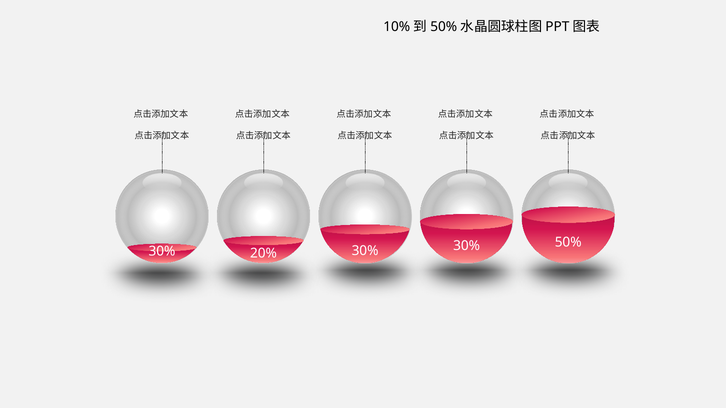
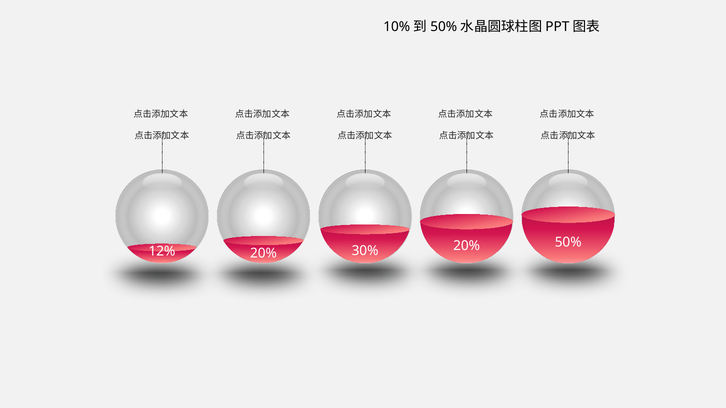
30%: 30% -> 20% (467, 246)
30%: 30% -> 12% (162, 252)
